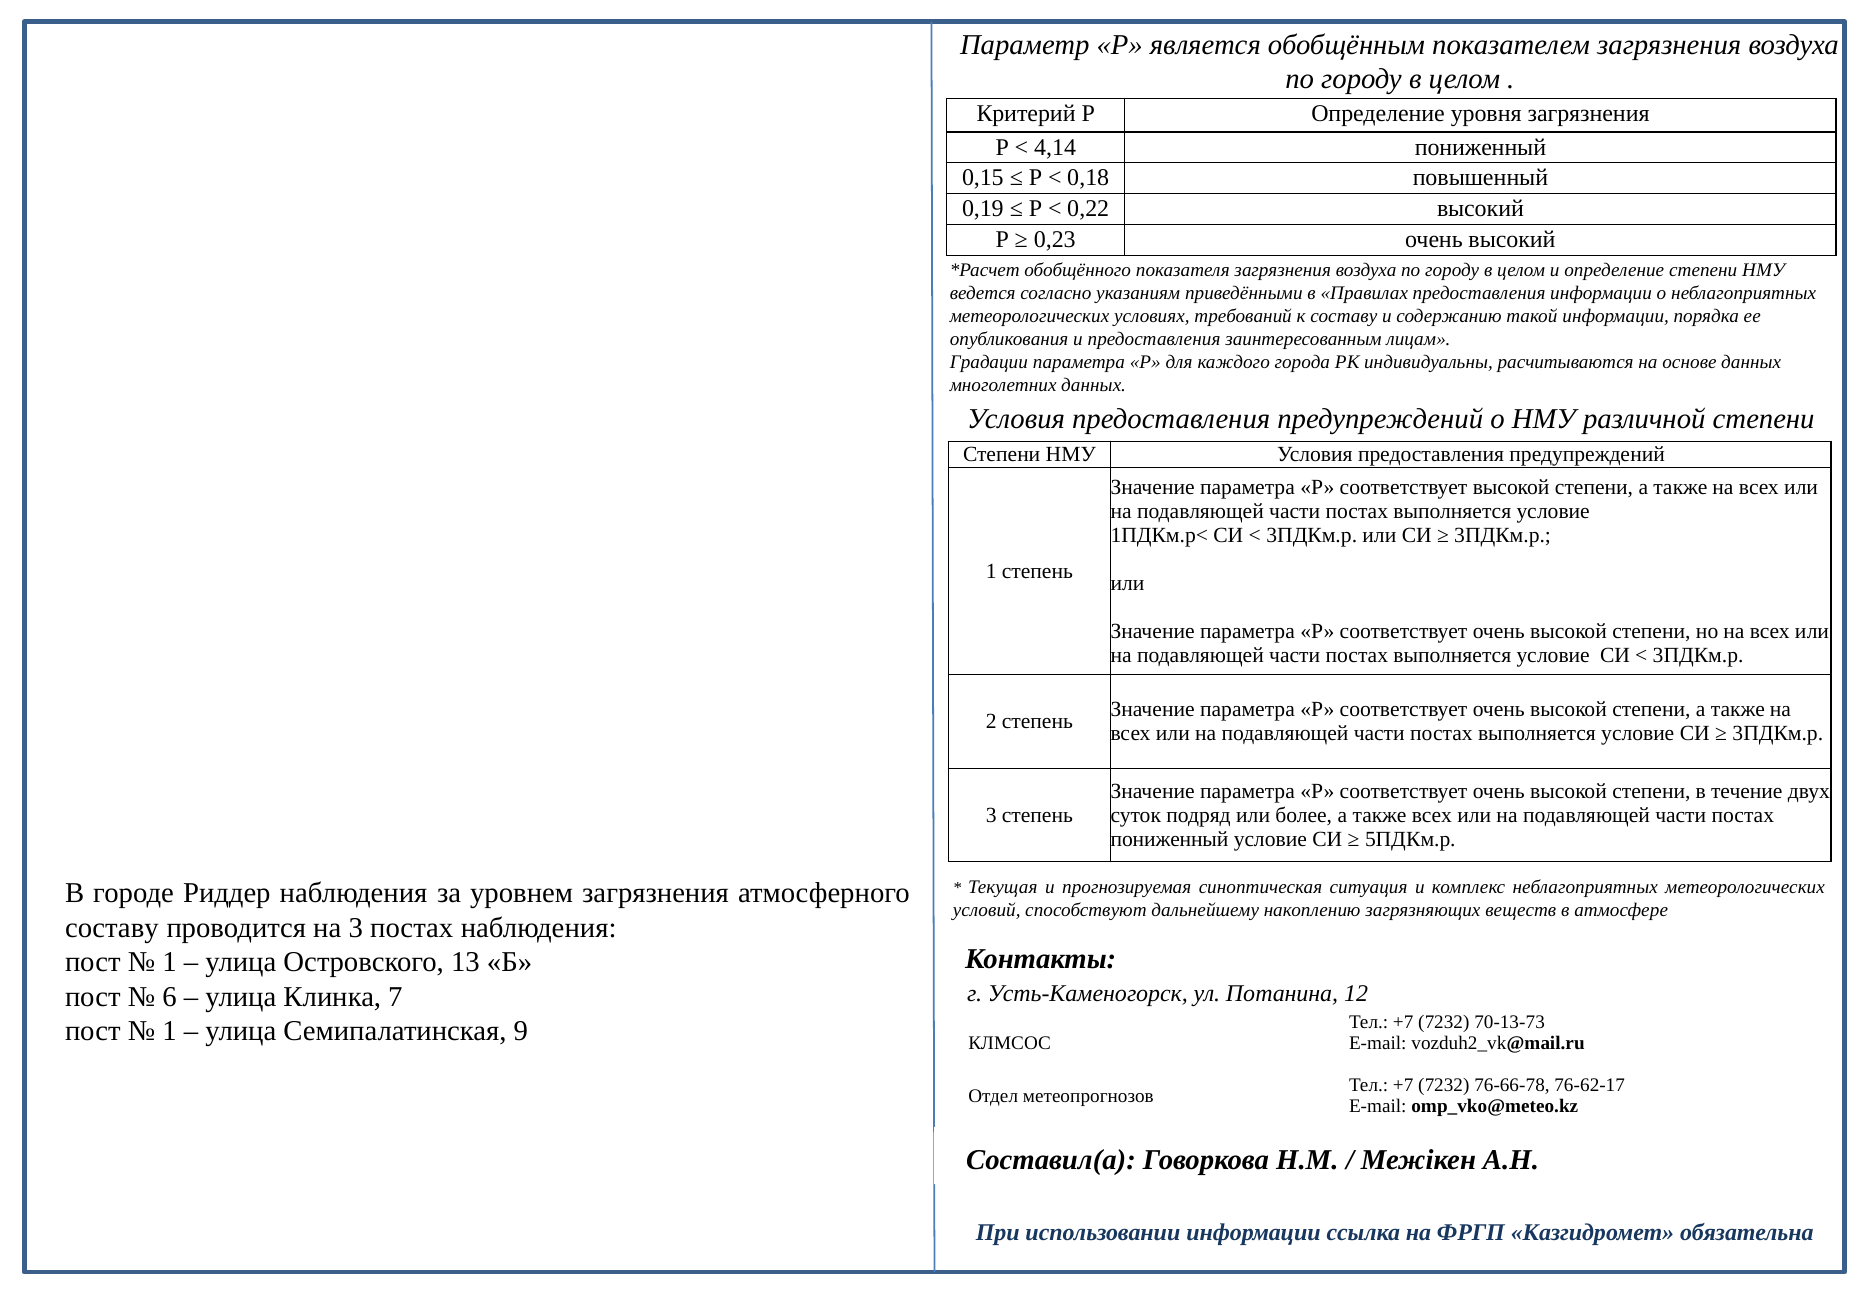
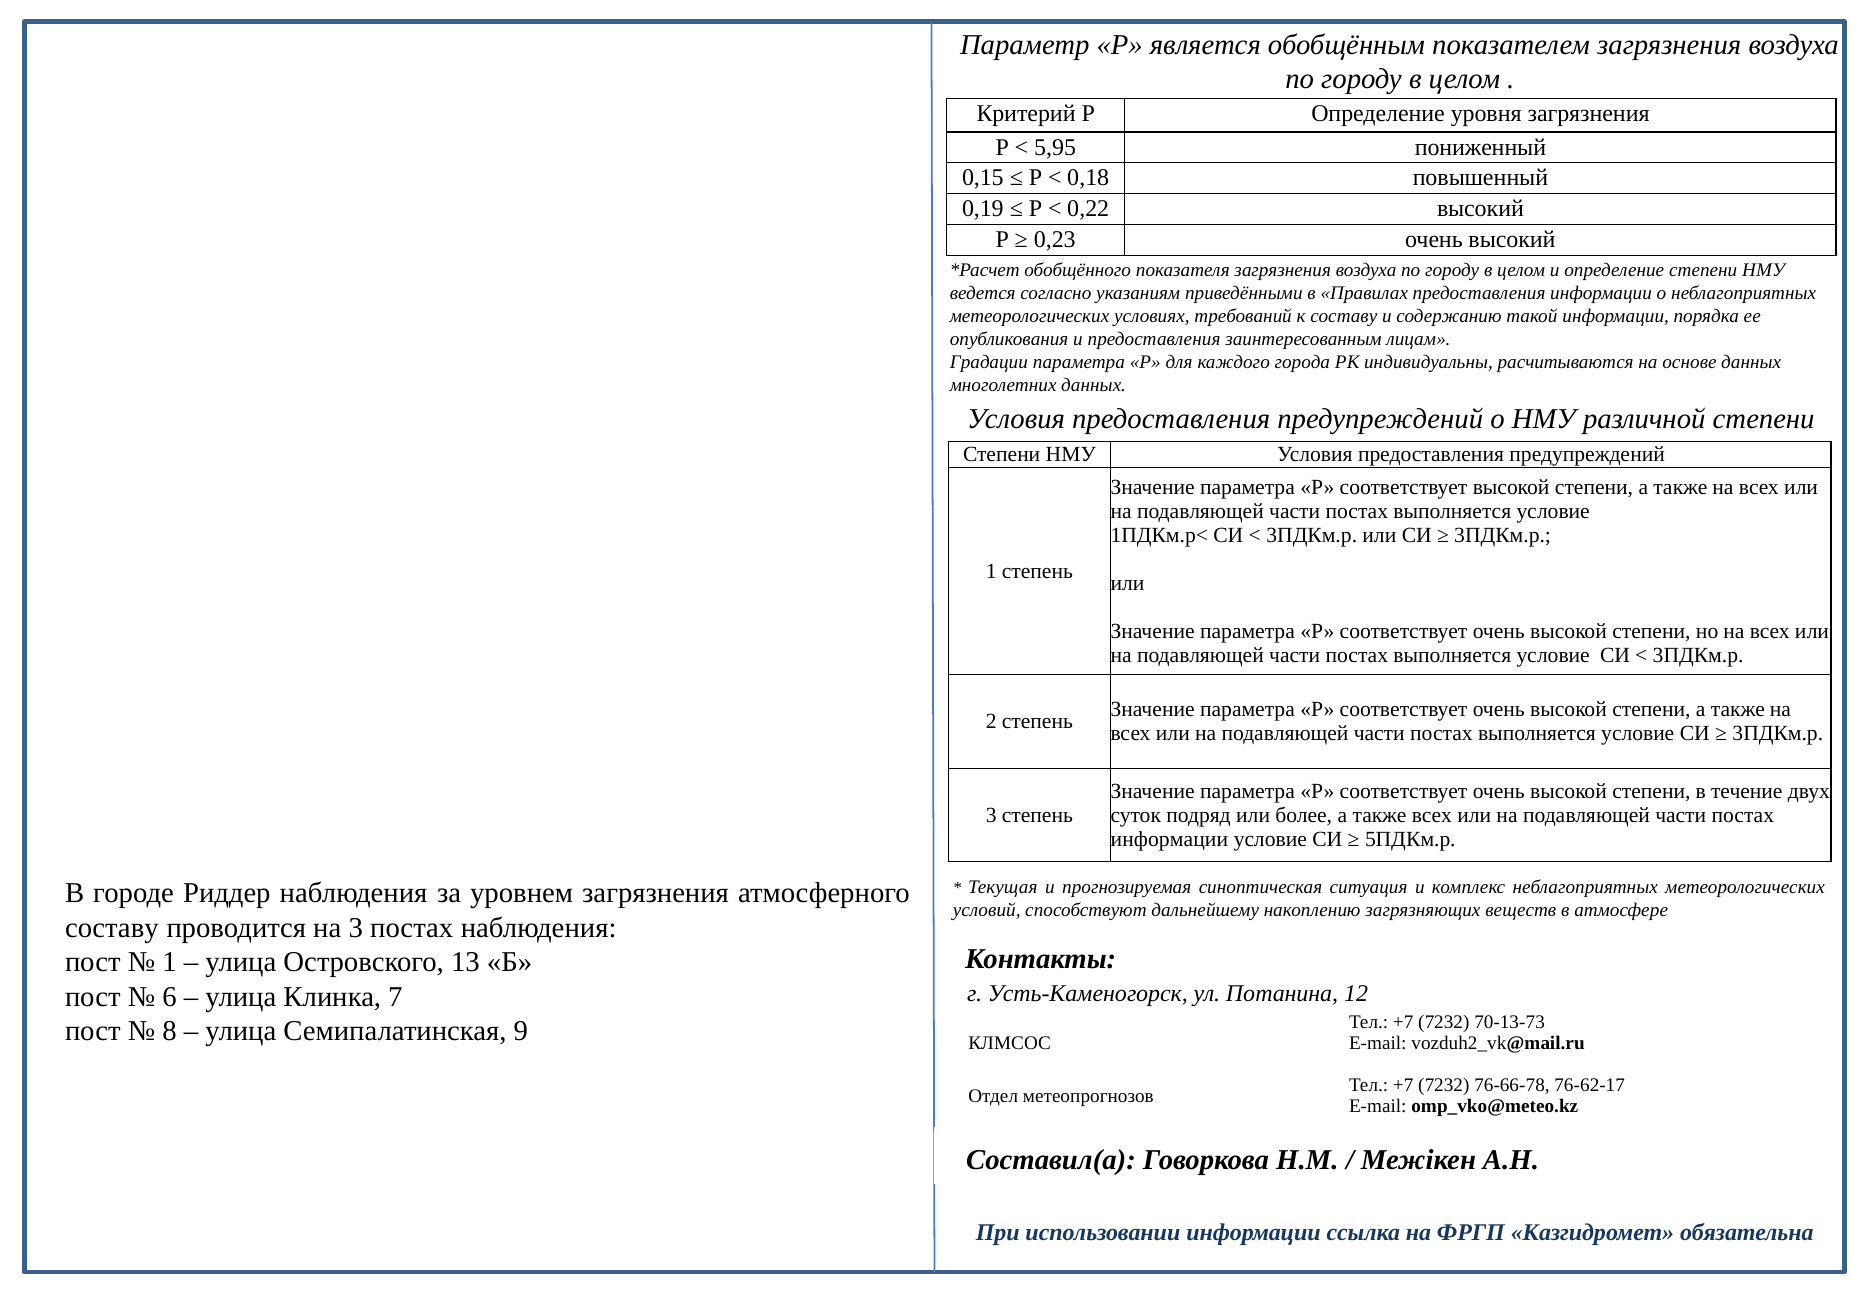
4,14: 4,14 -> 5,95 (1055, 147)
пониженный: пониженный -> информации (1169, 839)
1: 1 -> 8 (169, 1031)
